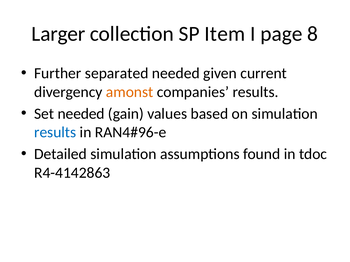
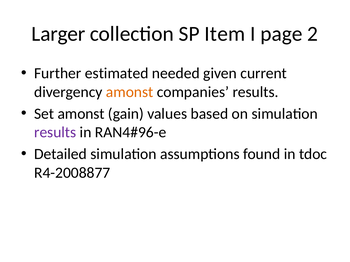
8: 8 -> 2 (313, 34)
separated: separated -> estimated (117, 73)
Set needed: needed -> amonst (81, 114)
results colour: blue -> purple (55, 133)
R4-4142863: R4-4142863 -> R4-2008877 (72, 173)
